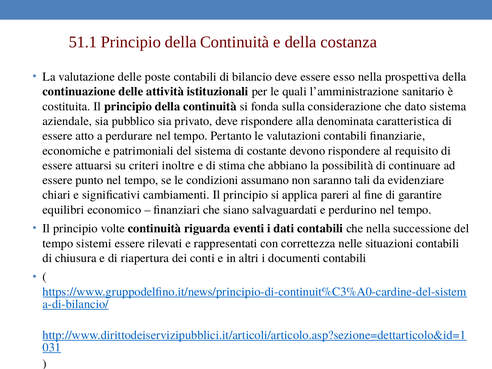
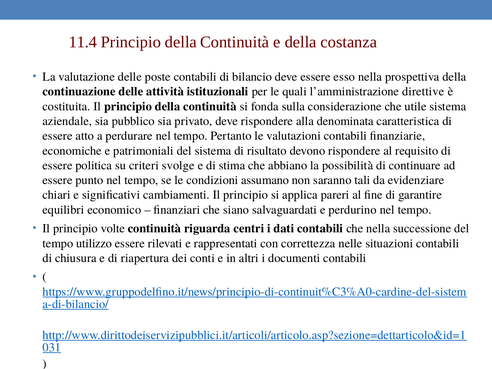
51.1: 51.1 -> 11.4 (83, 42)
sanitario: sanitario -> direttive (423, 92)
dato: dato -> utile (416, 106)
costante: costante -> risultato (267, 151)
attuarsi: attuarsi -> politica (94, 165)
inoltre: inoltre -> svolge (178, 165)
eventi: eventi -> centri (249, 229)
sistemi: sistemi -> utilizzo (94, 243)
